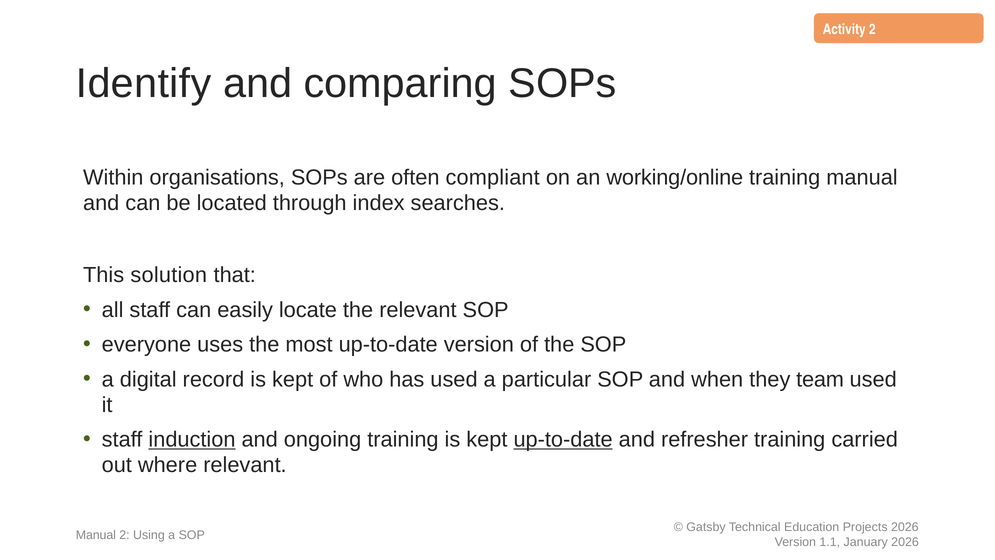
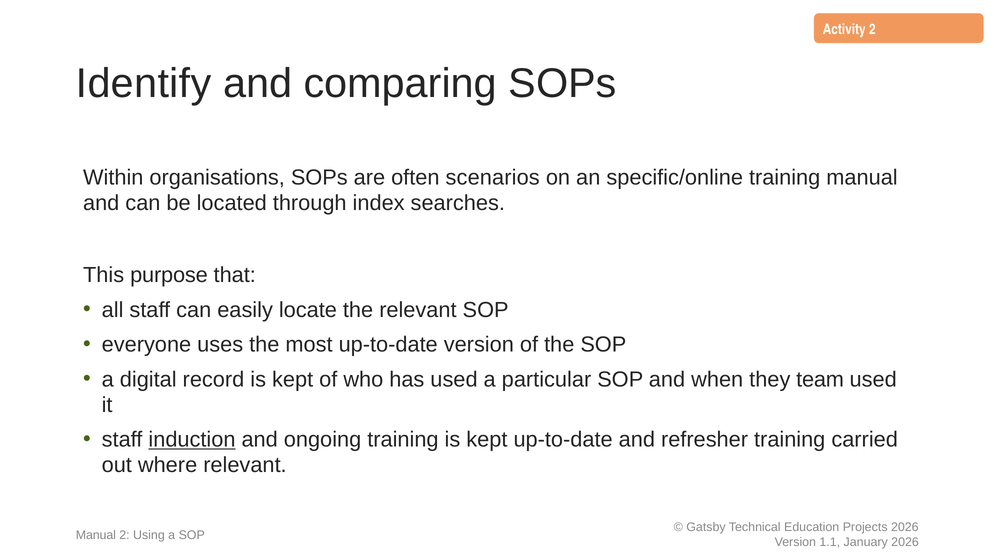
compliant: compliant -> scenarios (493, 178)
working/online: working/online -> specific/online (675, 178)
solution: solution -> purpose (169, 275)
up-to-date underline: present -> none (563, 439)
